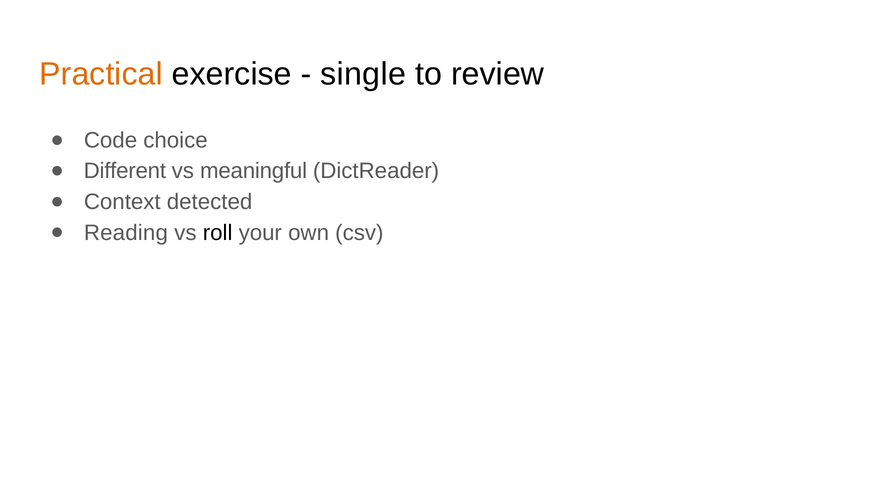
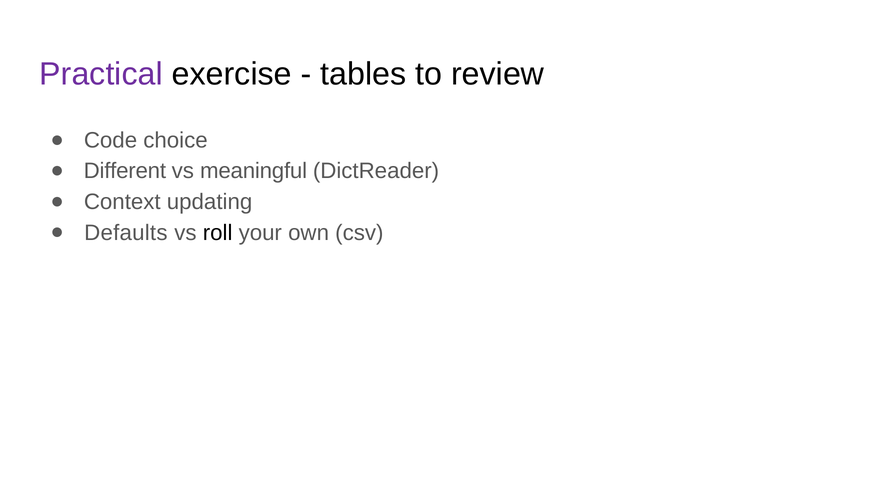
Practical colour: orange -> purple (101, 74)
single: single -> tables (363, 74)
detected: detected -> updating (210, 202)
Reading: Reading -> Defaults (126, 233)
